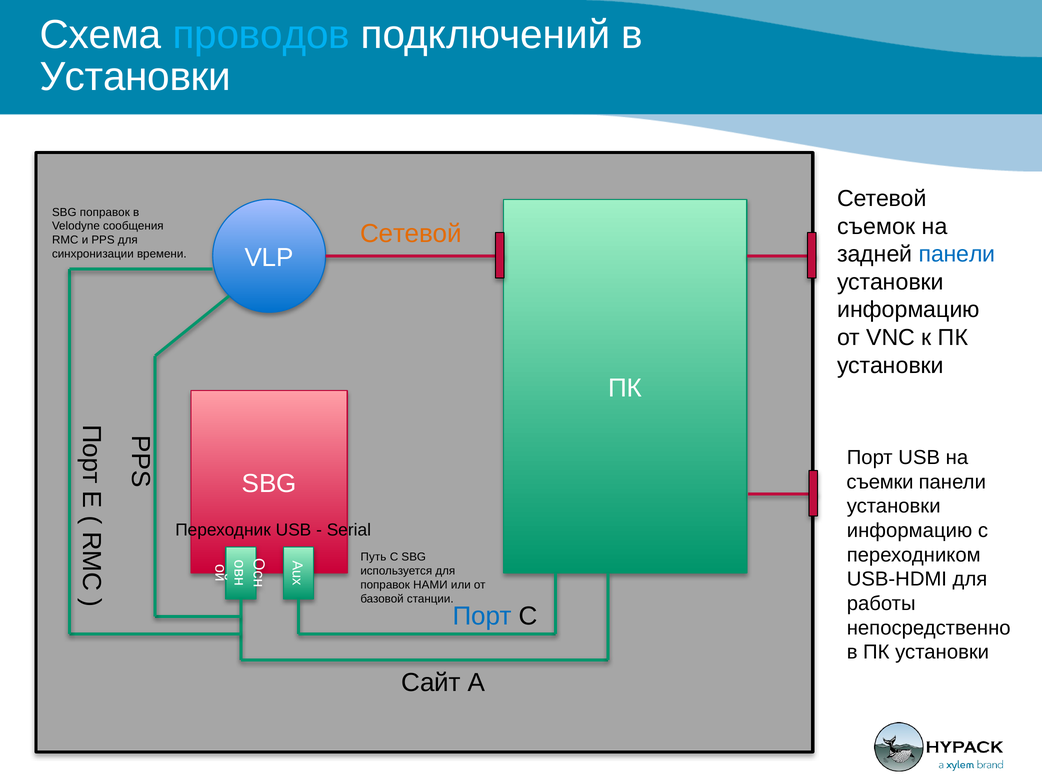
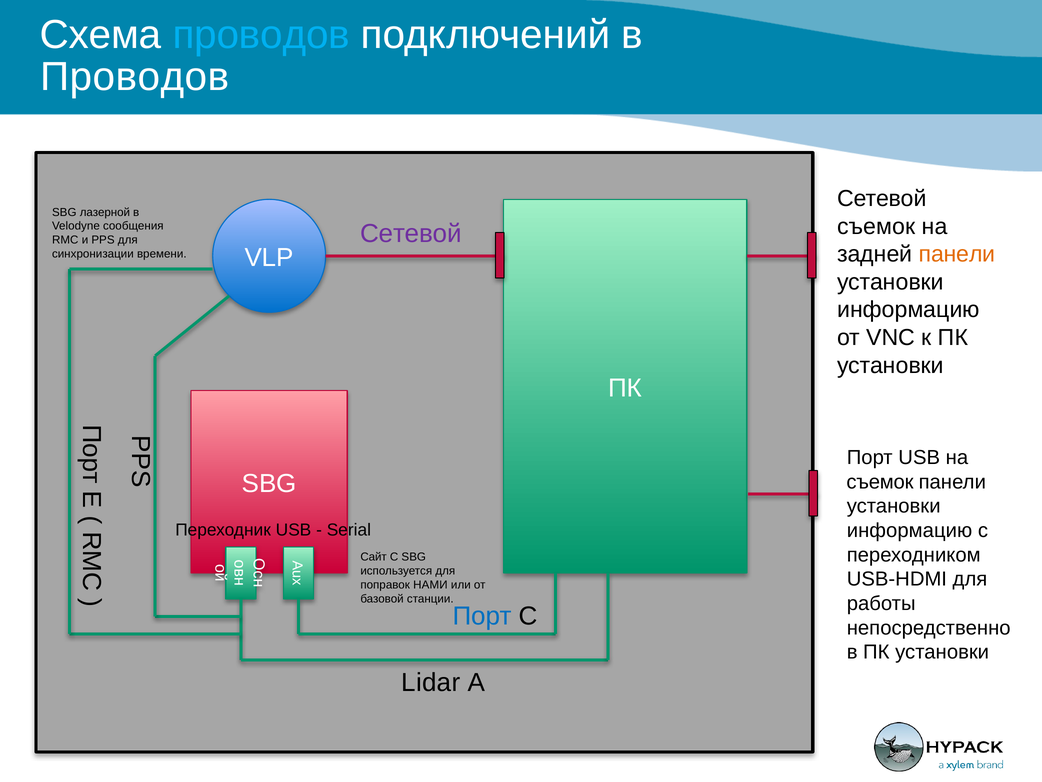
Установки: Установки -> Проводов (135, 77)
SBG поправок: поправок -> лазерной (105, 212)
Сетевой colour: orange -> purple (411, 234)
панели colour: blue -> orange (957, 254)
съемки: съемки -> съемок (880, 482)
Путь: Путь -> Сайт (374, 557)
Сайт: Сайт -> Lidar (431, 682)
